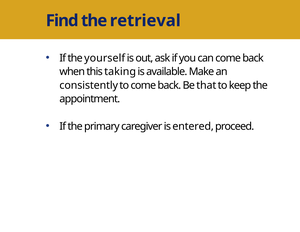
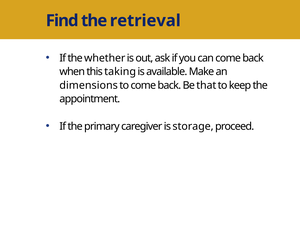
yourself: yourself -> whether (105, 58)
consistently: consistently -> dimensions (89, 85)
entered: entered -> storage (193, 126)
